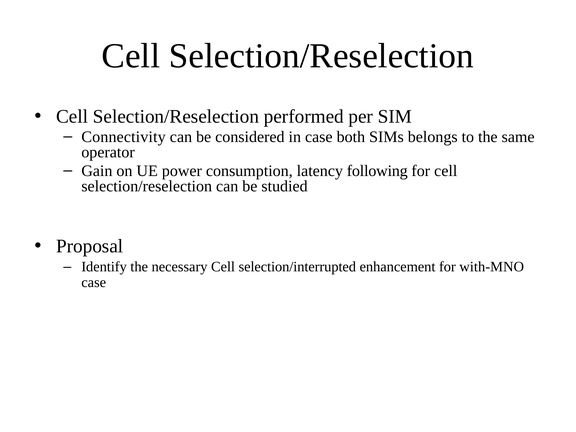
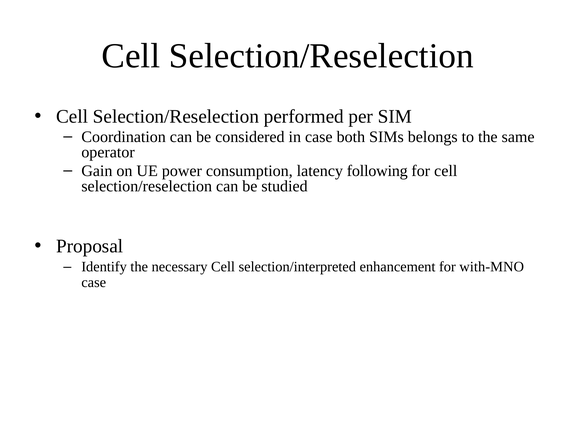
Connectivity: Connectivity -> Coordination (124, 137)
selection/interrupted: selection/interrupted -> selection/interpreted (297, 267)
